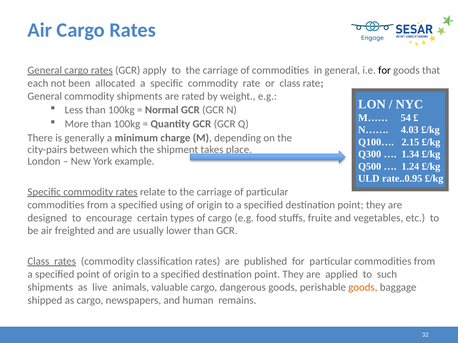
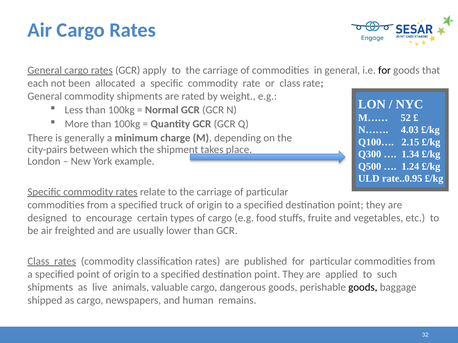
54: 54 -> 52 (406, 118)
using: using -> truck (171, 205)
goods colour: orange -> black (363, 288)
